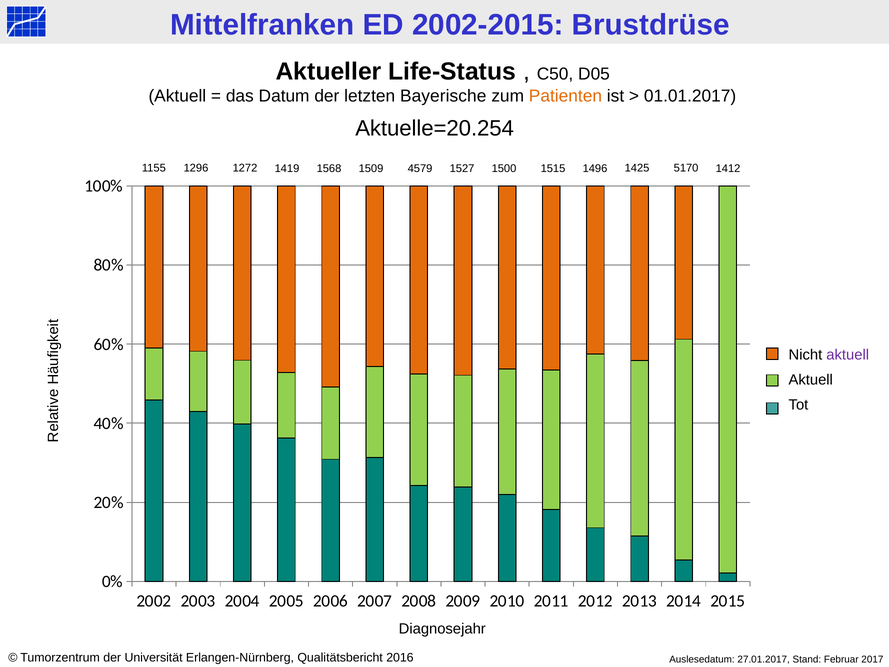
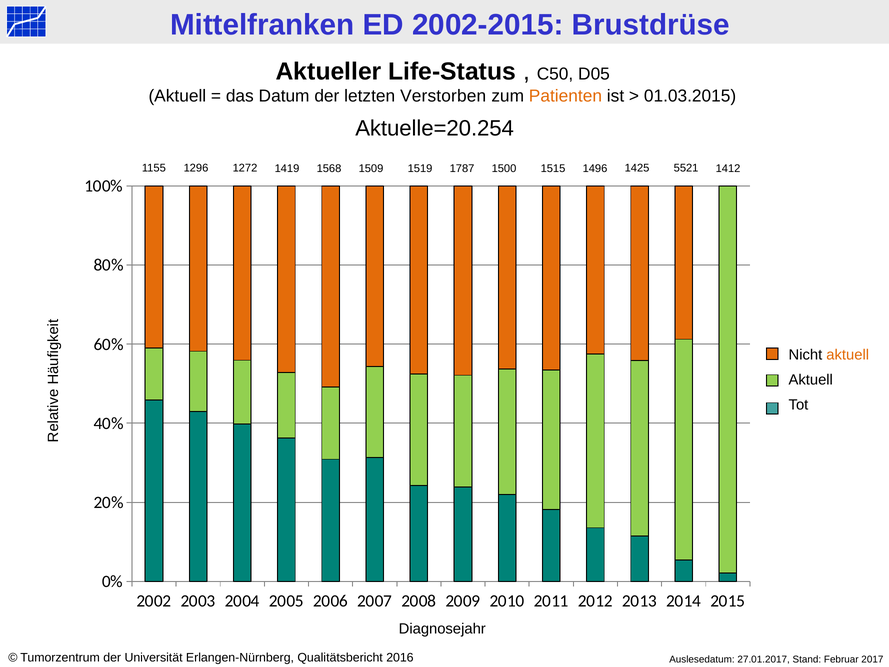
Bayerische: Bayerische -> Verstorben (443, 96)
01.01.2017: 01.01.2017 -> 01.03.2015 (690, 96)
1527: 1527 -> 1787 (462, 169)
5170: 5170 -> 5521 (686, 168)
4579: 4579 -> 1519 (420, 169)
aktuell colour: purple -> orange (848, 354)
